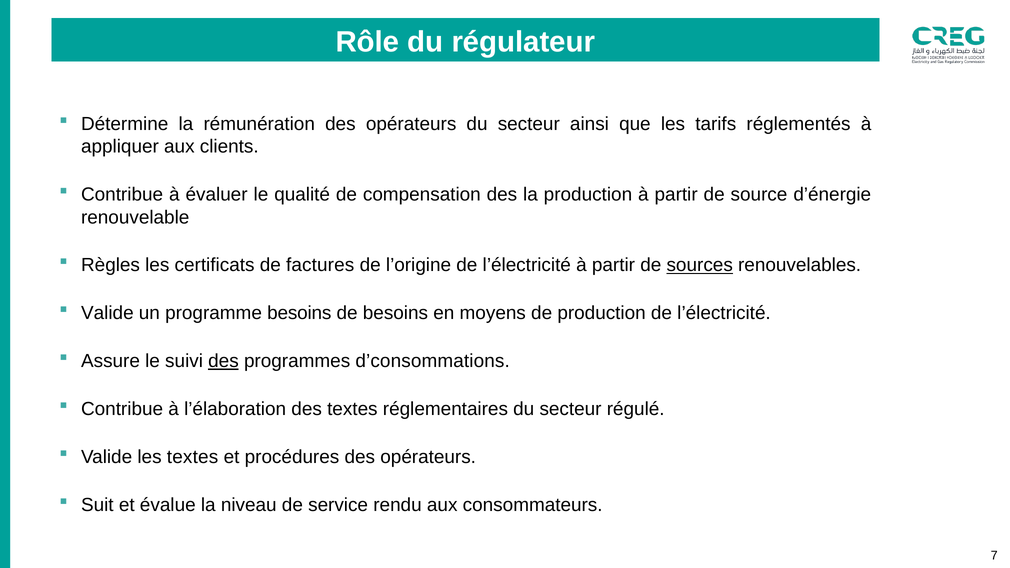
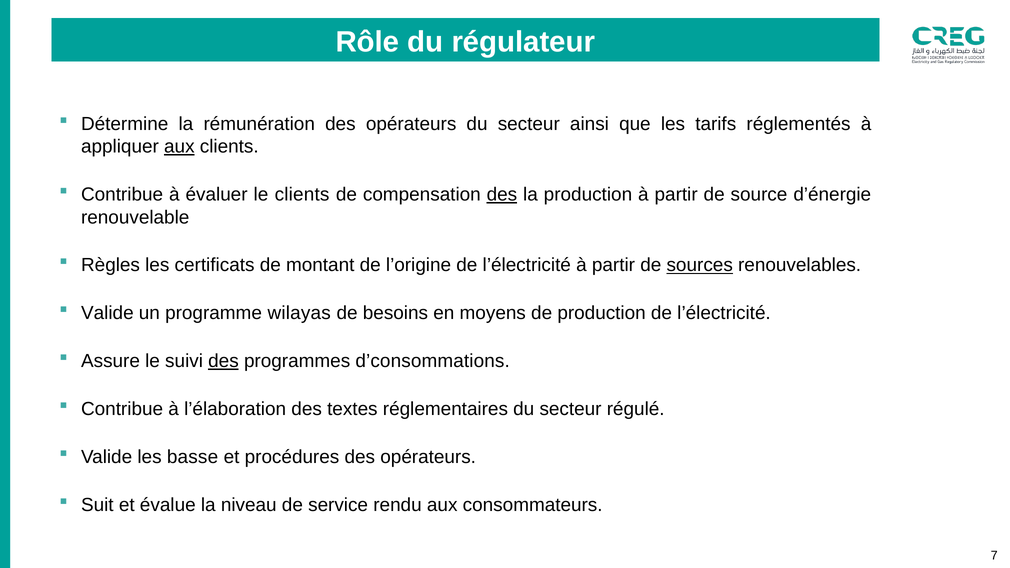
aux underline: none -> present (179, 147)
le qualité: qualité -> clients (302, 195)
des underline: none -> present (502, 195)
factures: factures -> montant (320, 265)
programme besoins: besoins -> wilayas (299, 313)
les textes: textes -> basse (193, 457)
